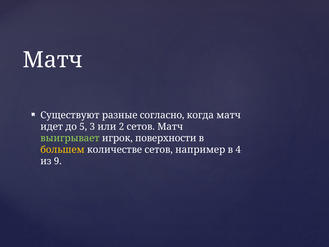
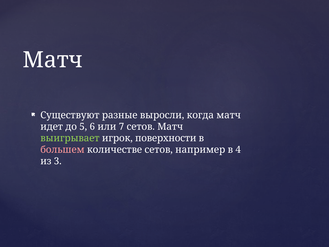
согласно: согласно -> выросли (162, 115)
3: 3 -> 6 (92, 127)
2: 2 -> 7 (121, 127)
большем colour: yellow -> pink (62, 150)
9: 9 -> 3 (58, 161)
